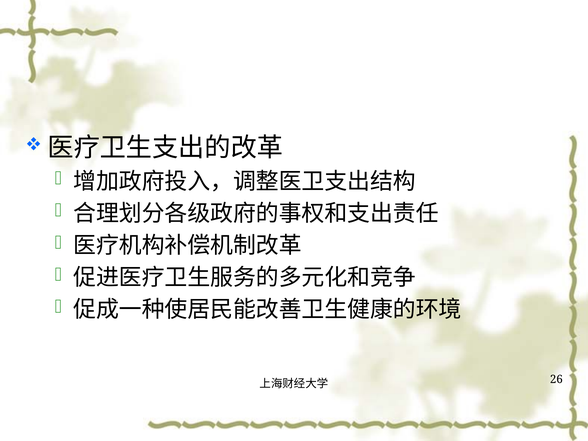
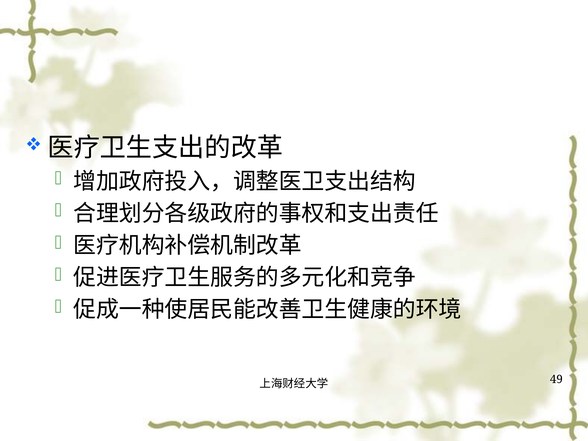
26: 26 -> 49 (556, 379)
